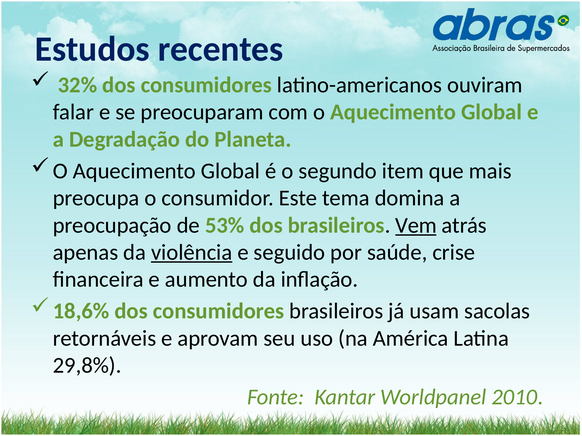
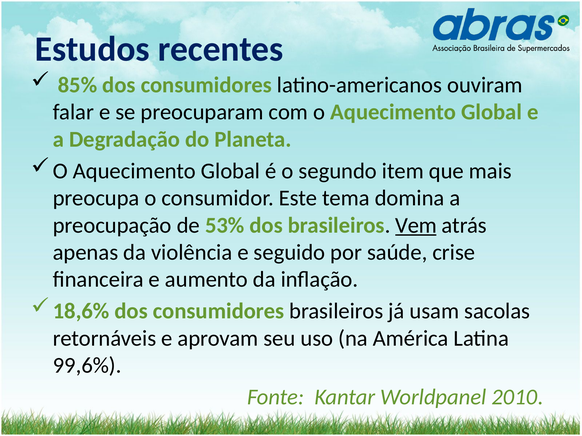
32%: 32% -> 85% (78, 85)
violência underline: present -> none (192, 253)
29,8%: 29,8% -> 99,6% (87, 366)
